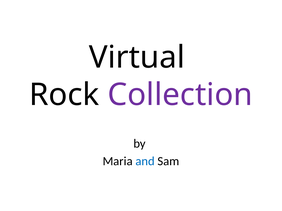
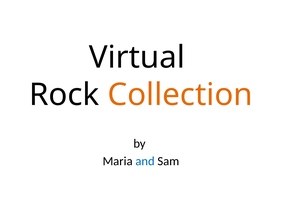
Collection colour: purple -> orange (180, 95)
